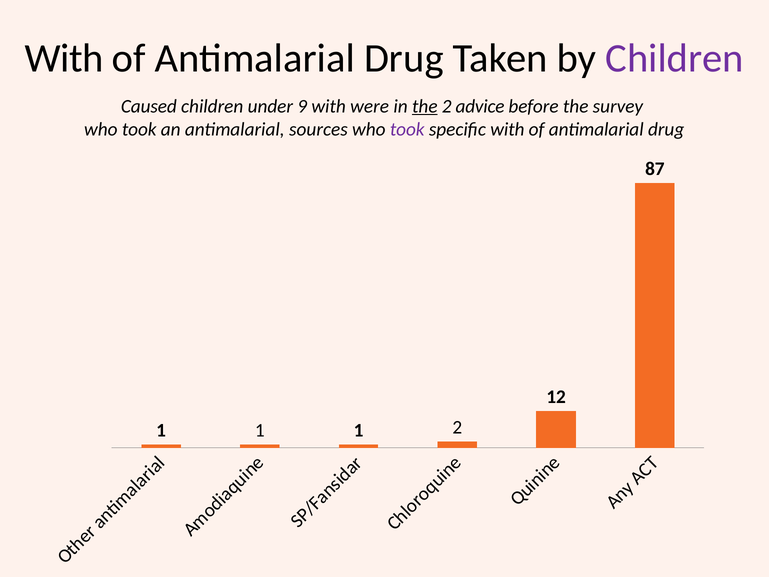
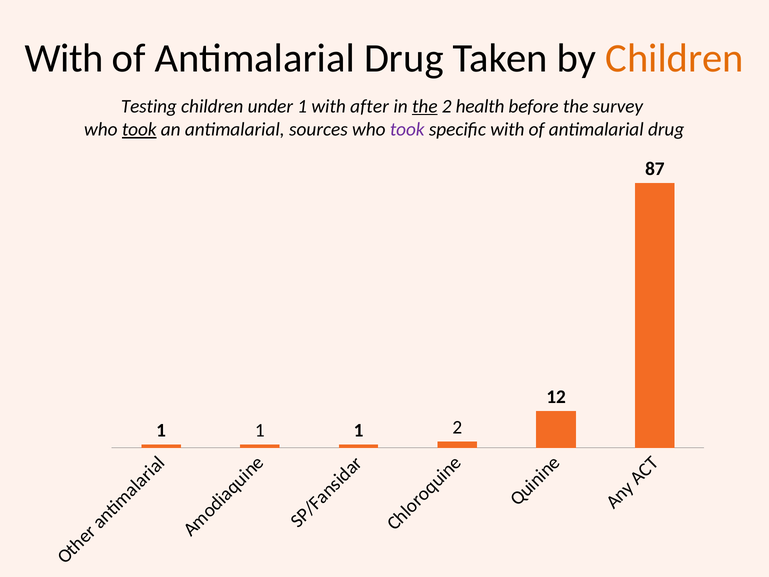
Children colour: purple -> orange (674, 59)
Caused: Caused -> Testing (149, 106)
under 9: 9 -> 1 (302, 106)
were: were -> after (370, 106)
advice: advice -> health (480, 106)
took underline: none -> present (139, 129)
